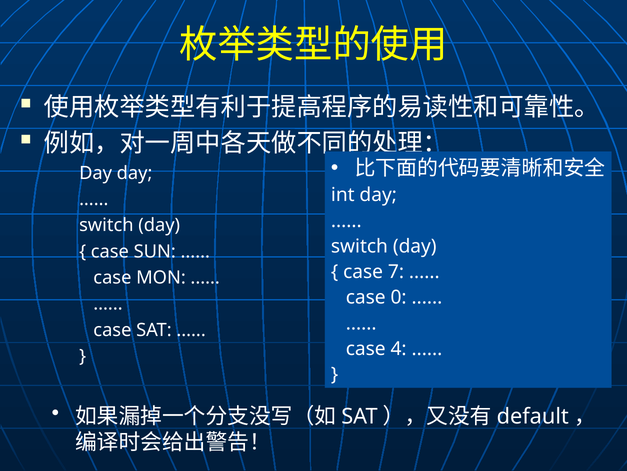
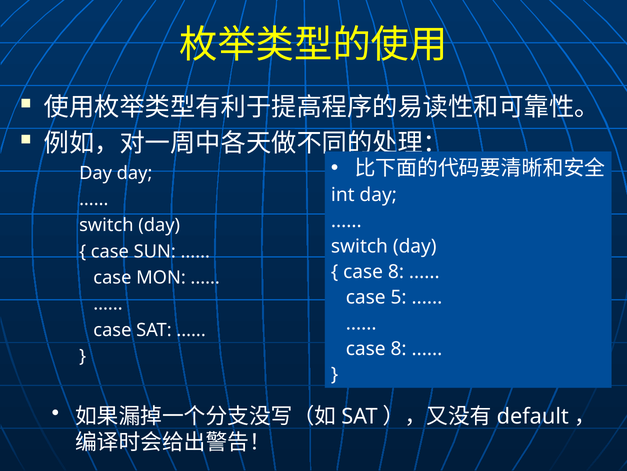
7: 7 -> 8 (396, 272)
0: 0 -> 5 (399, 297)
4: 4 -> 8 (399, 348)
